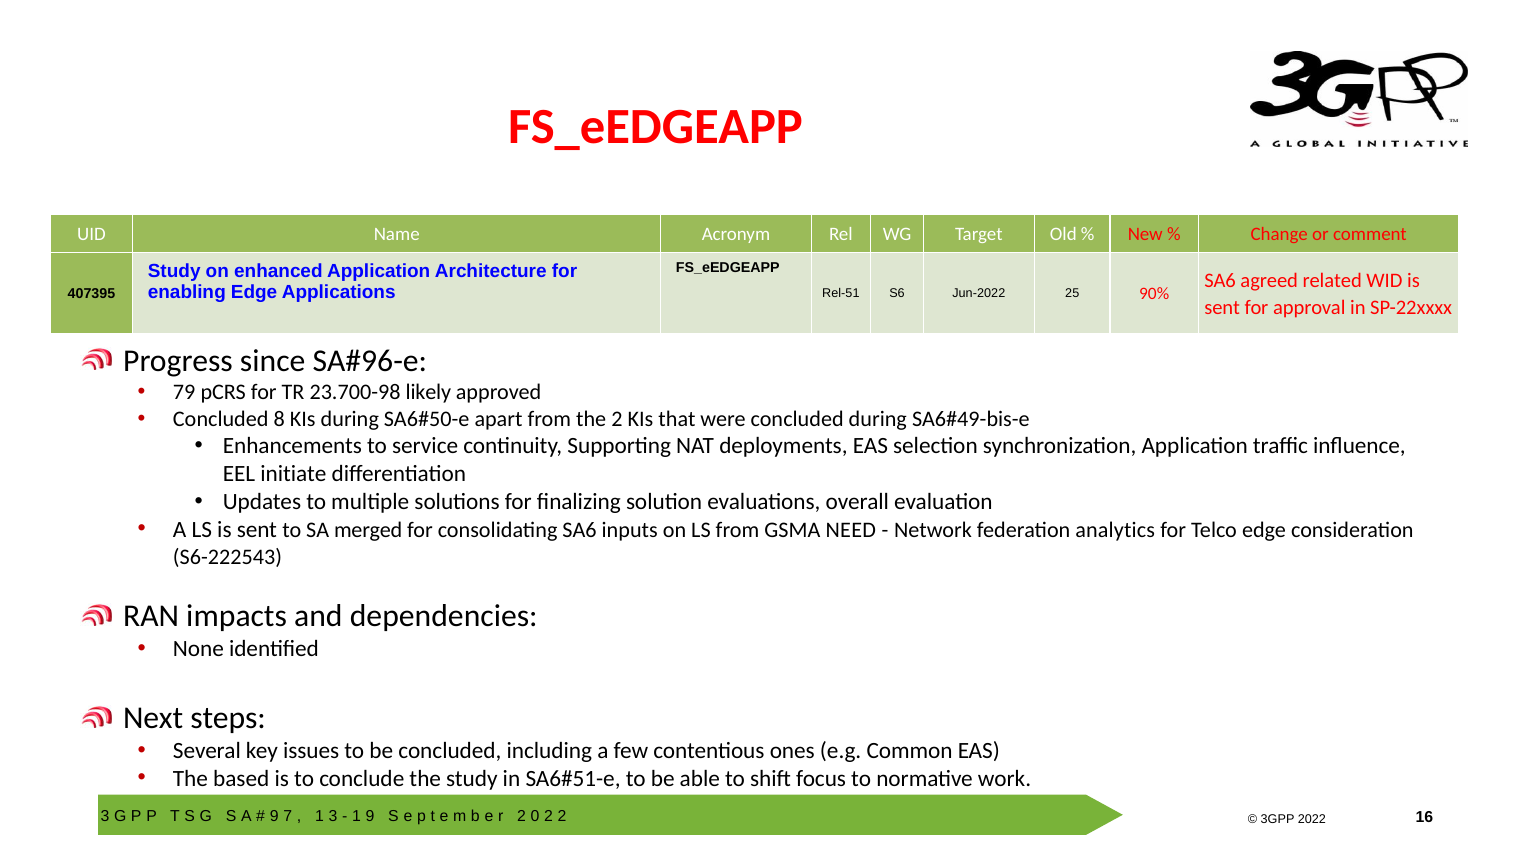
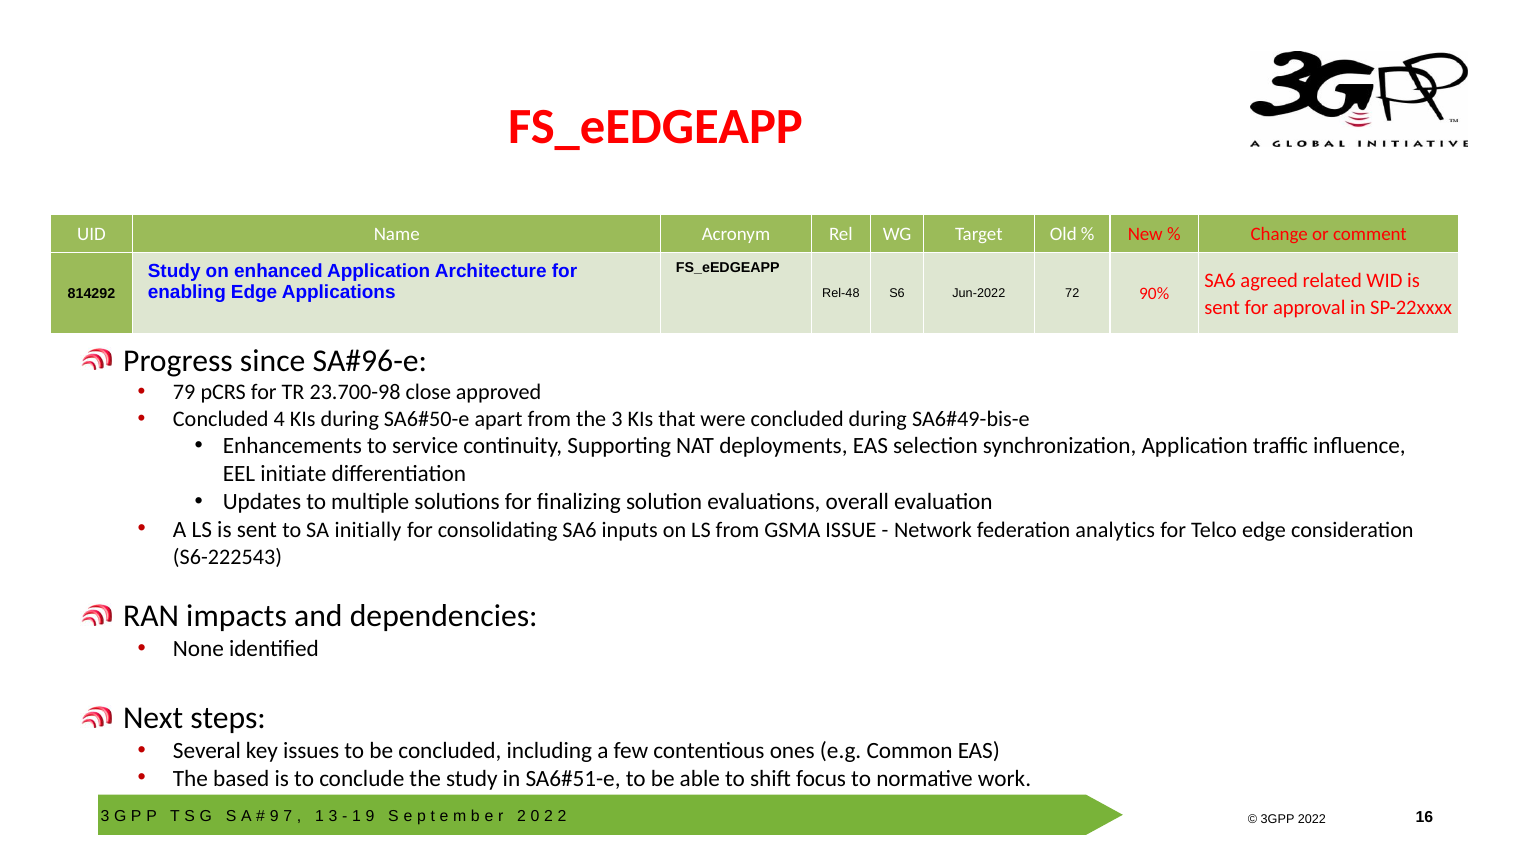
407395: 407395 -> 814292 (91, 293)
Rel-51: Rel-51 -> Rel-48 (841, 293)
25: 25 -> 72 (1072, 293)
likely: likely -> close (428, 392)
8: 8 -> 4 (279, 419)
the 2: 2 -> 3 (617, 419)
merged: merged -> initially (368, 530)
NEED: NEED -> ISSUE (851, 530)
